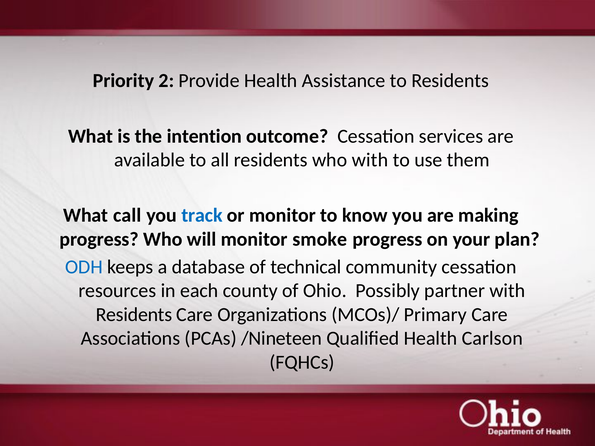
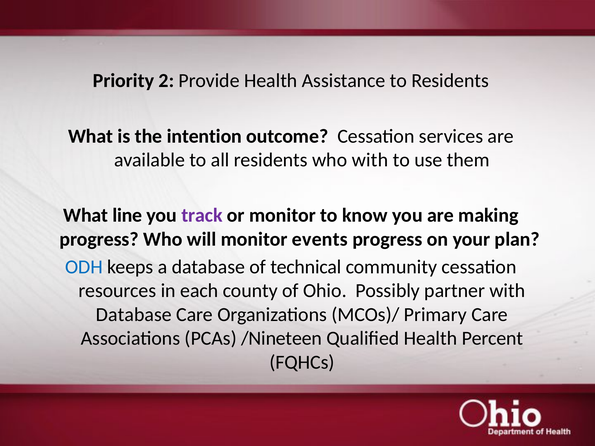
call: call -> line (127, 216)
track colour: blue -> purple (202, 216)
smoke: smoke -> events (320, 239)
Residents: Residents -> Database (134, 315)
Carlson: Carlson -> Percent (492, 339)
